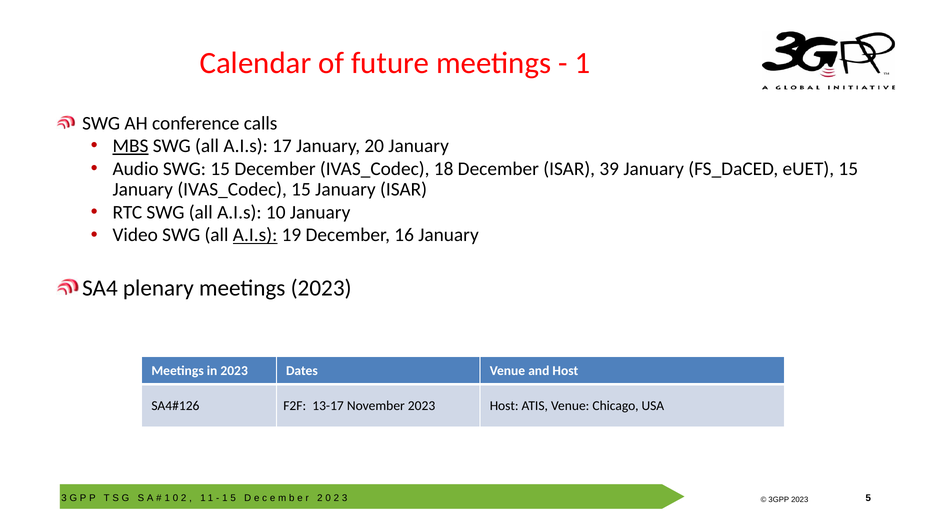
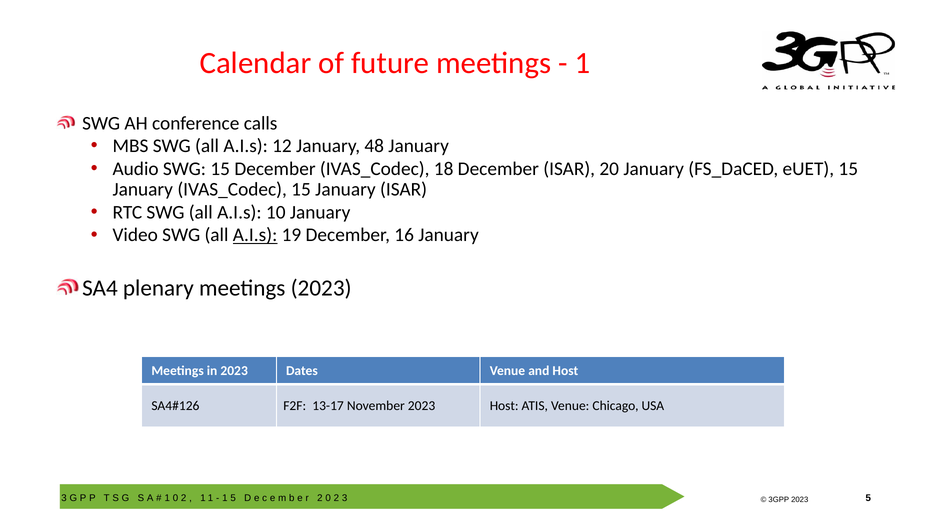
MBS underline: present -> none (130, 146)
17: 17 -> 12 (282, 146)
20: 20 -> 48 (374, 146)
39: 39 -> 20 (609, 169)
